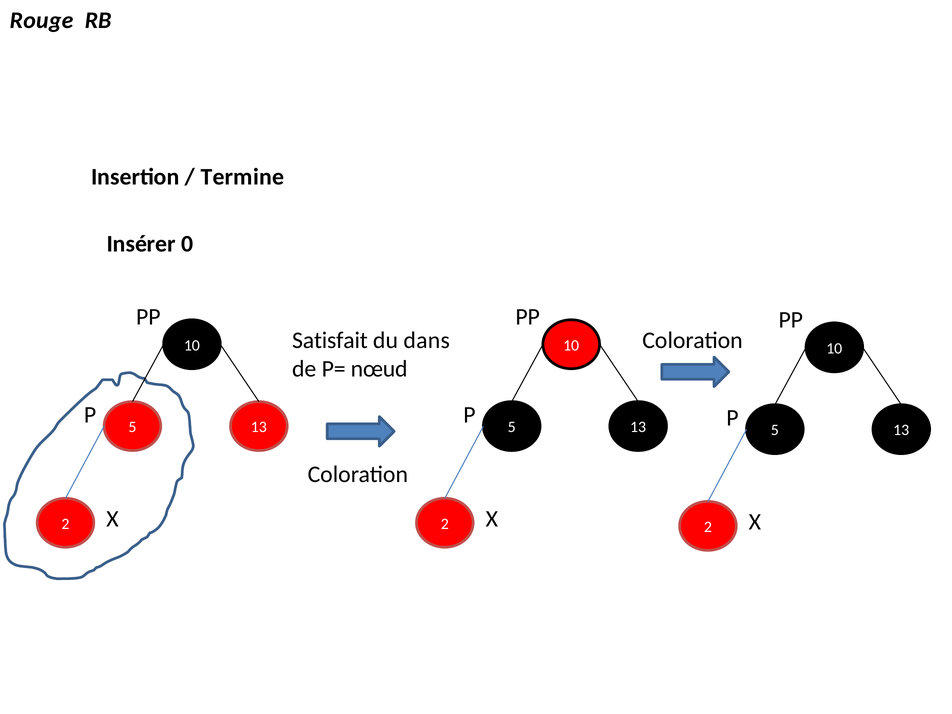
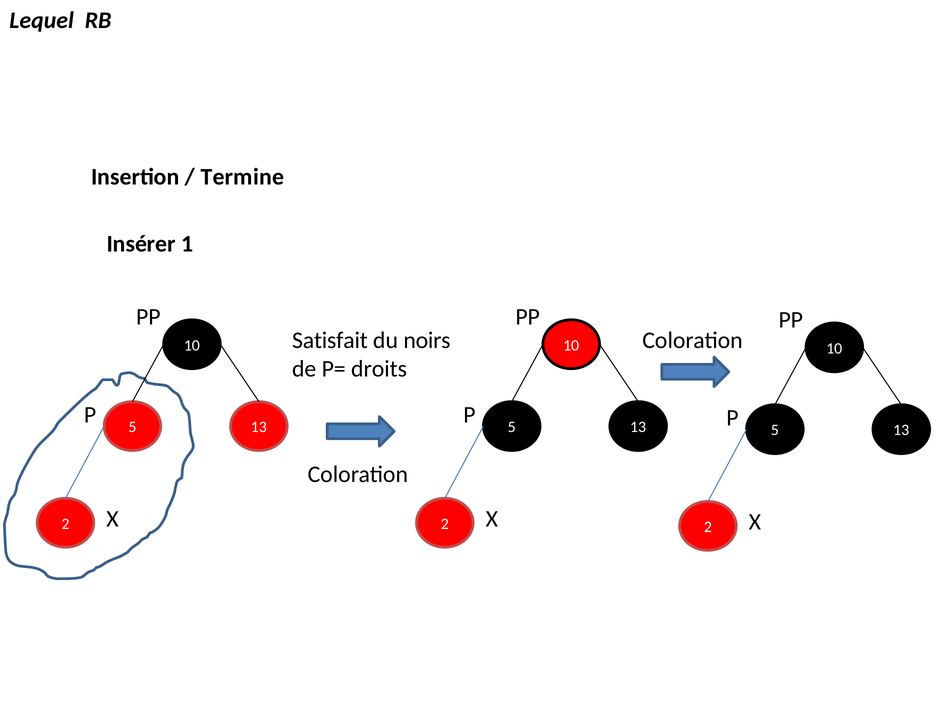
Rouge: Rouge -> Lequel (42, 21)
0: 0 -> 1 (187, 244)
dans: dans -> noirs (427, 340)
nœud: nœud -> droits (379, 369)
